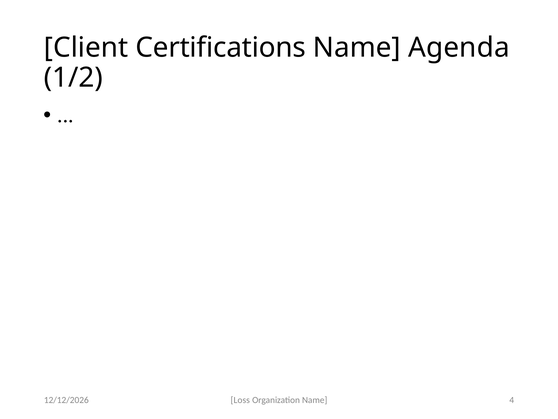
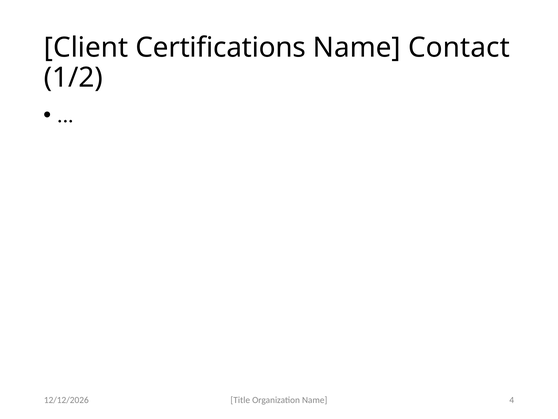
Agenda: Agenda -> Contact (459, 47)
Loss: Loss -> Title (240, 400)
